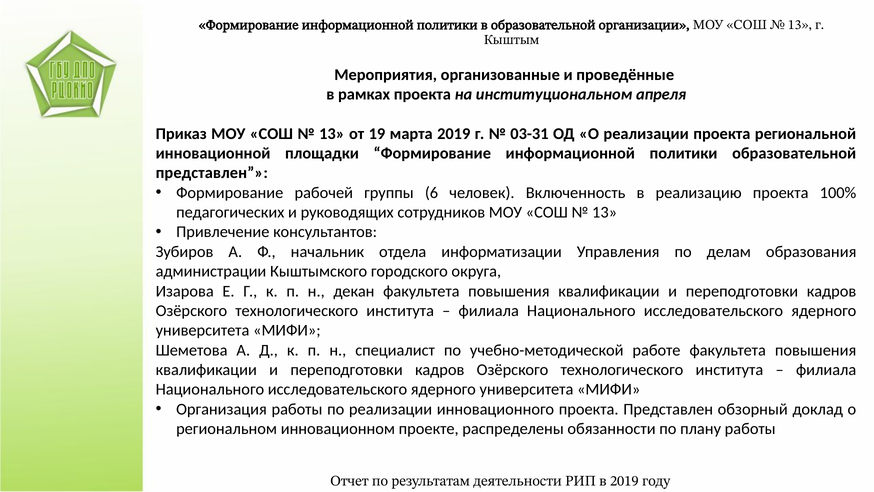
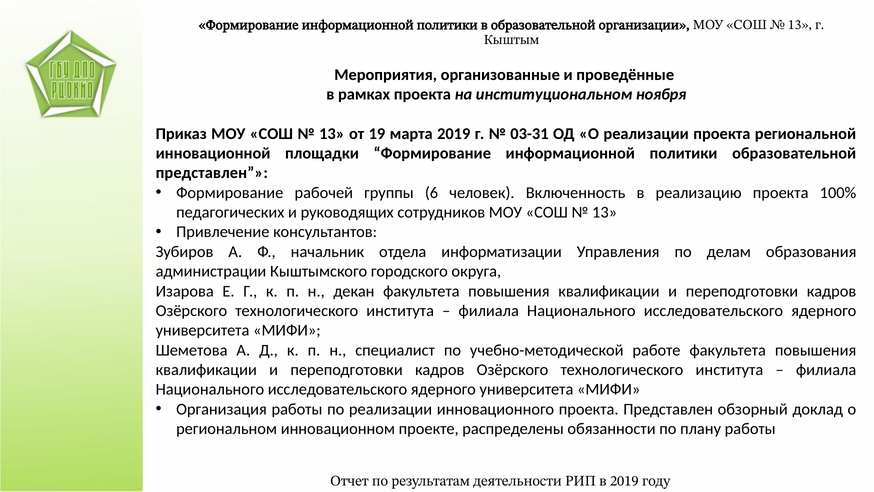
апреля: апреля -> ноября (661, 94)
